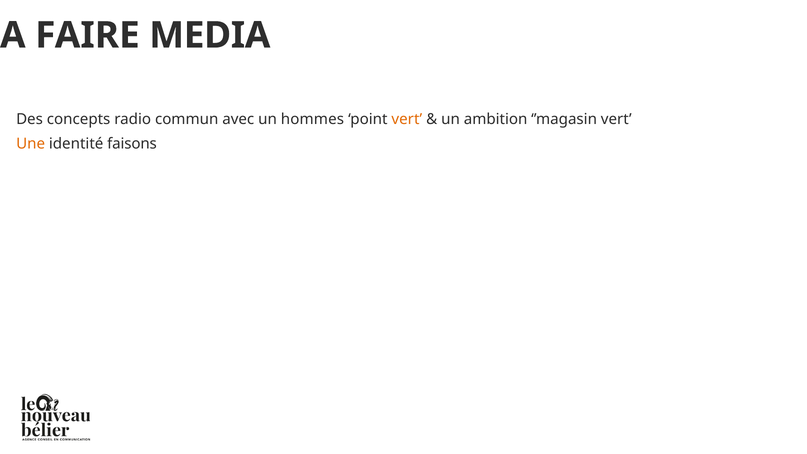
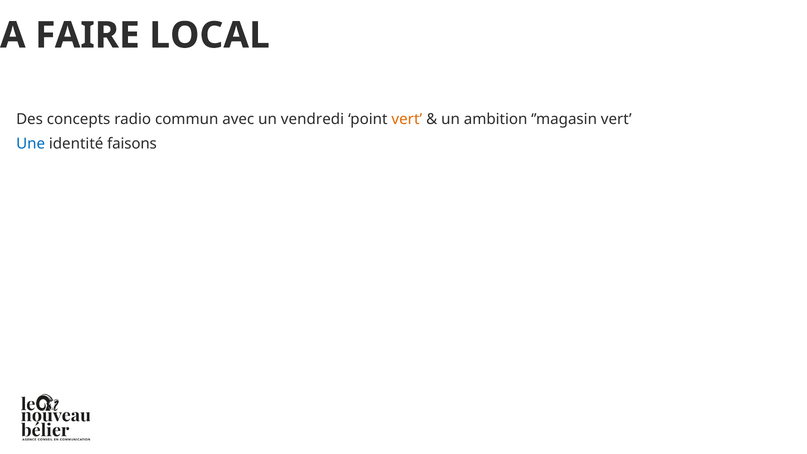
MEDIA: MEDIA -> LOCAL (210, 35)
hommes: hommes -> vendredi (312, 119)
Une colour: orange -> blue (31, 144)
